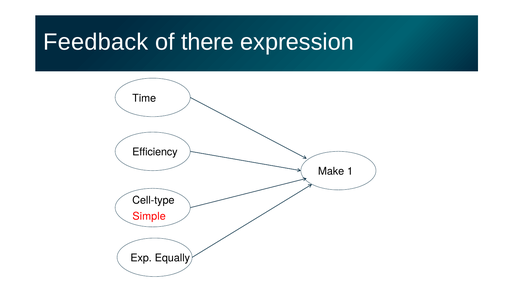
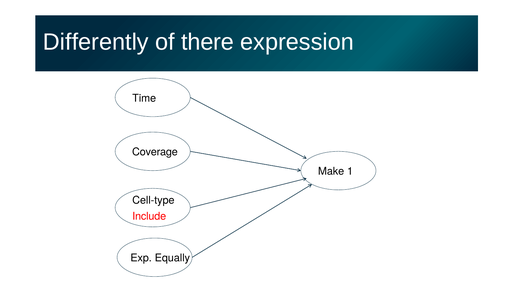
Feedback: Feedback -> Differently (96, 42)
Efficiency: Efficiency -> Coverage (155, 152)
Simple: Simple -> Include (149, 216)
